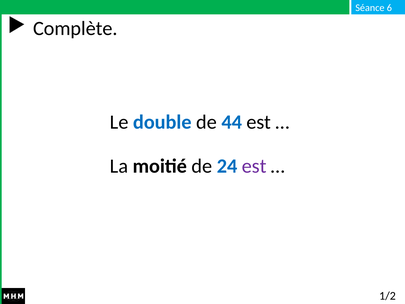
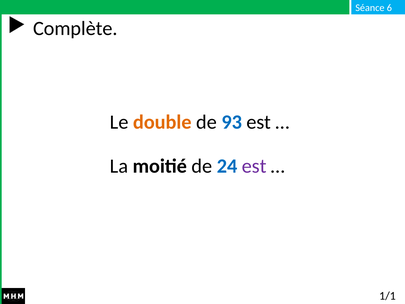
double colour: blue -> orange (162, 122)
44: 44 -> 93 (232, 122)
1/2: 1/2 -> 1/1 (387, 296)
